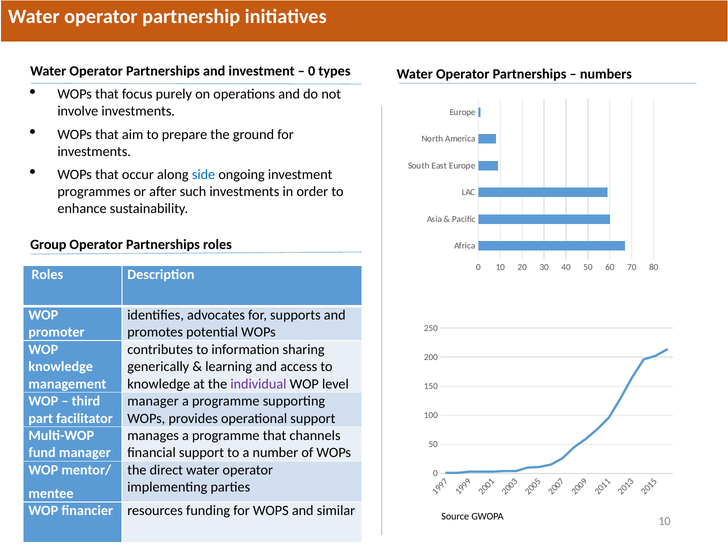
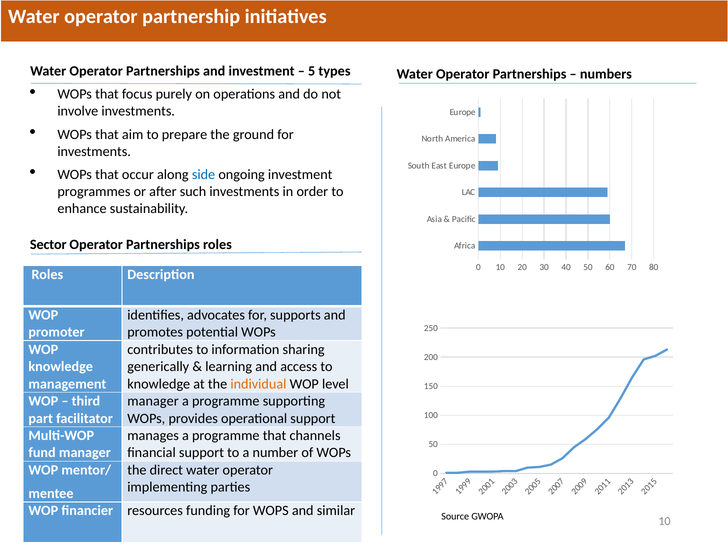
0: 0 -> 5 (312, 71)
Group: Group -> Sector (48, 245)
individual colour: purple -> orange (258, 384)
